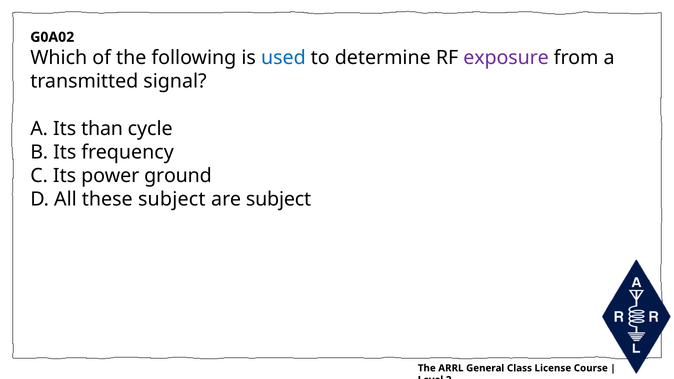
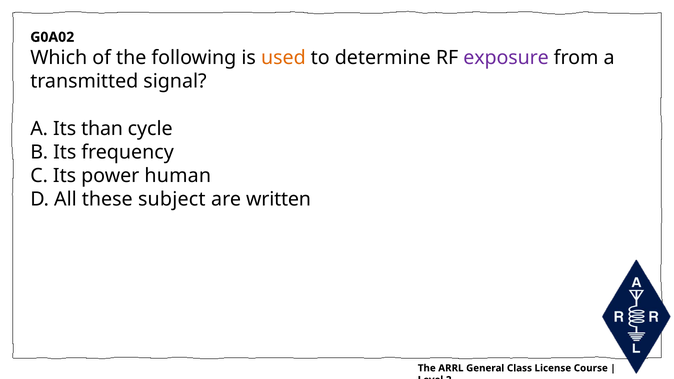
used colour: blue -> orange (283, 58)
ground: ground -> human (178, 176)
are subject: subject -> written (279, 199)
